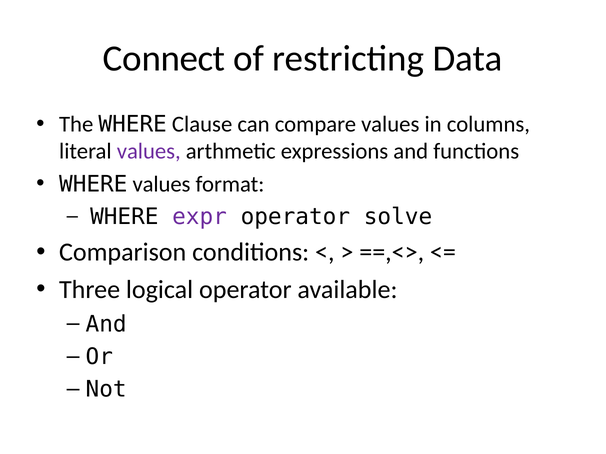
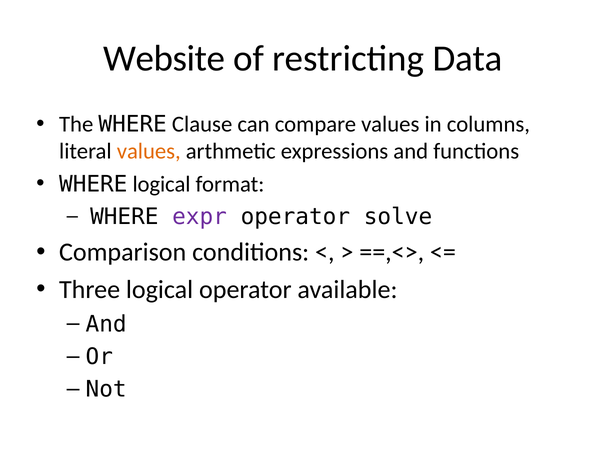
Connect: Connect -> Website (164, 59)
values colour: purple -> orange (149, 152)
WHERE values: values -> logical (162, 184)
